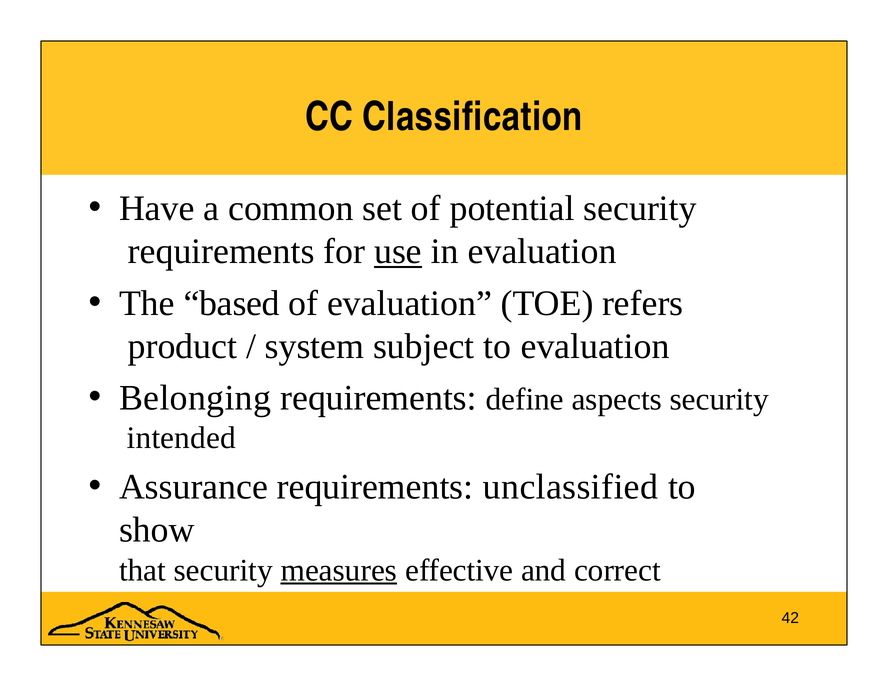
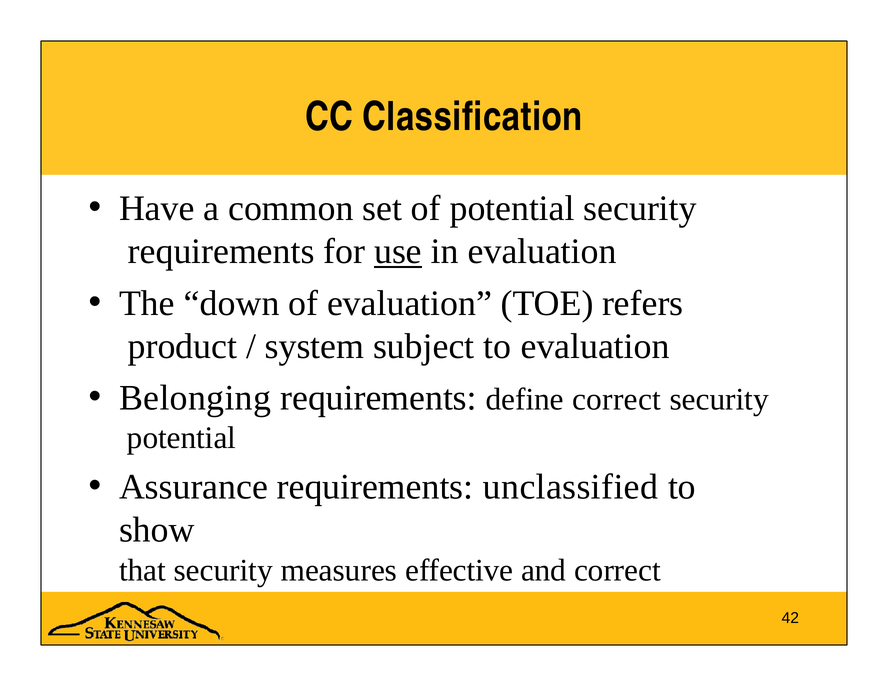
based: based -> down (232, 303)
define aspects: aspects -> correct (617, 399)
intended: intended -> potential (181, 438)
measures underline: present -> none (339, 570)
